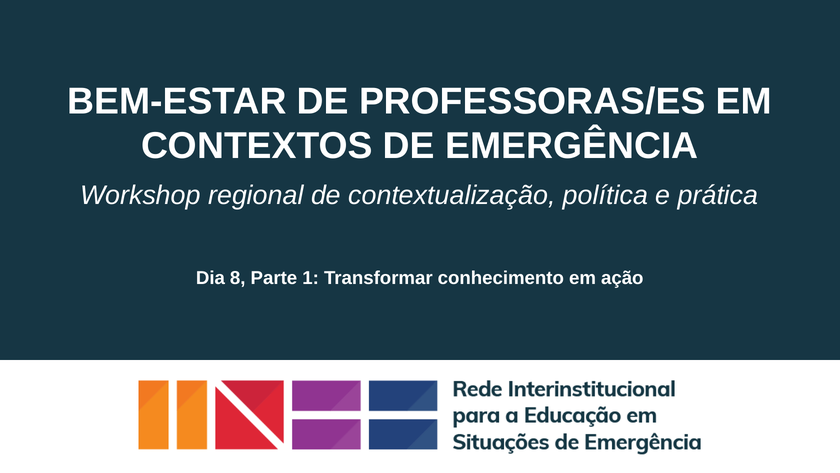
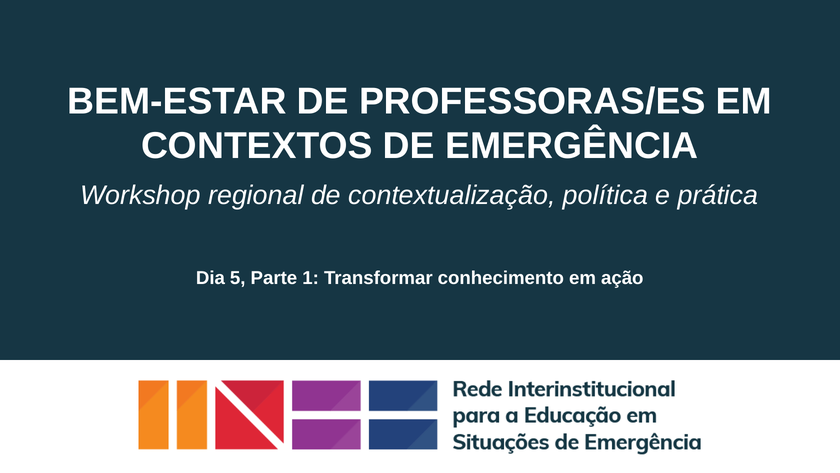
8: 8 -> 5 (238, 278)
